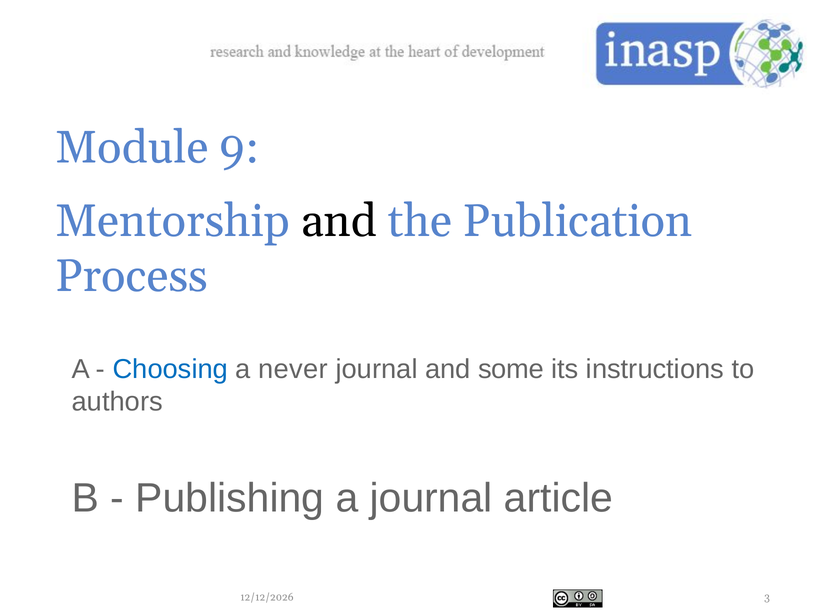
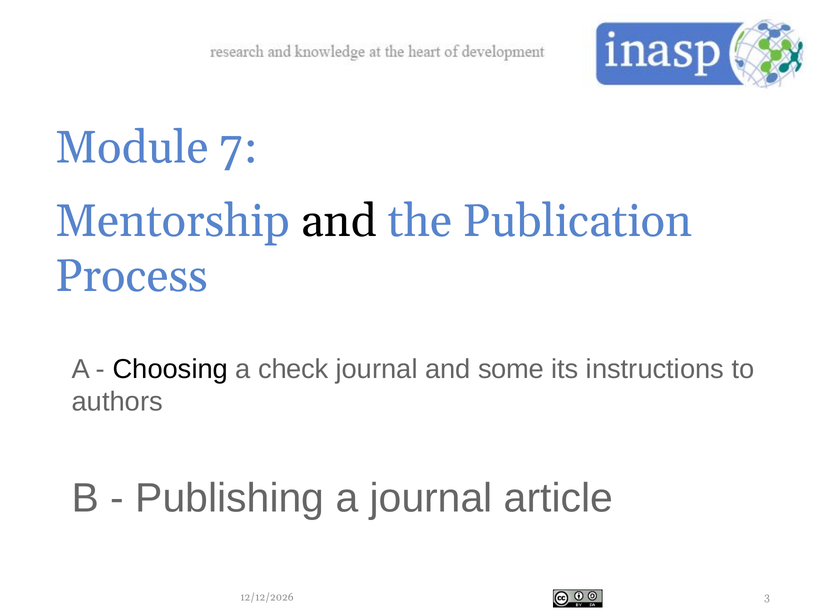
9: 9 -> 7 (239, 147)
Choosing colour: blue -> black (170, 369)
never: never -> check (293, 369)
